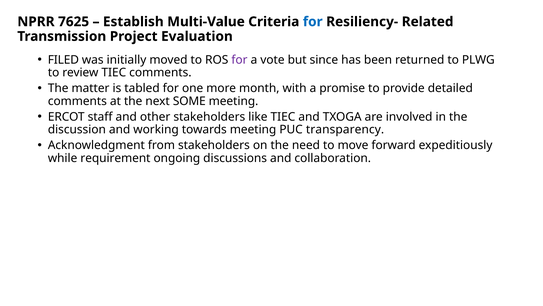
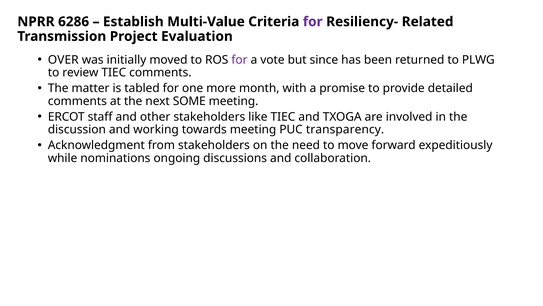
7625: 7625 -> 6286 (74, 22)
for colour: blue -> purple (313, 22)
FILED: FILED -> OVER (63, 60)
requirement: requirement -> nominations (115, 158)
